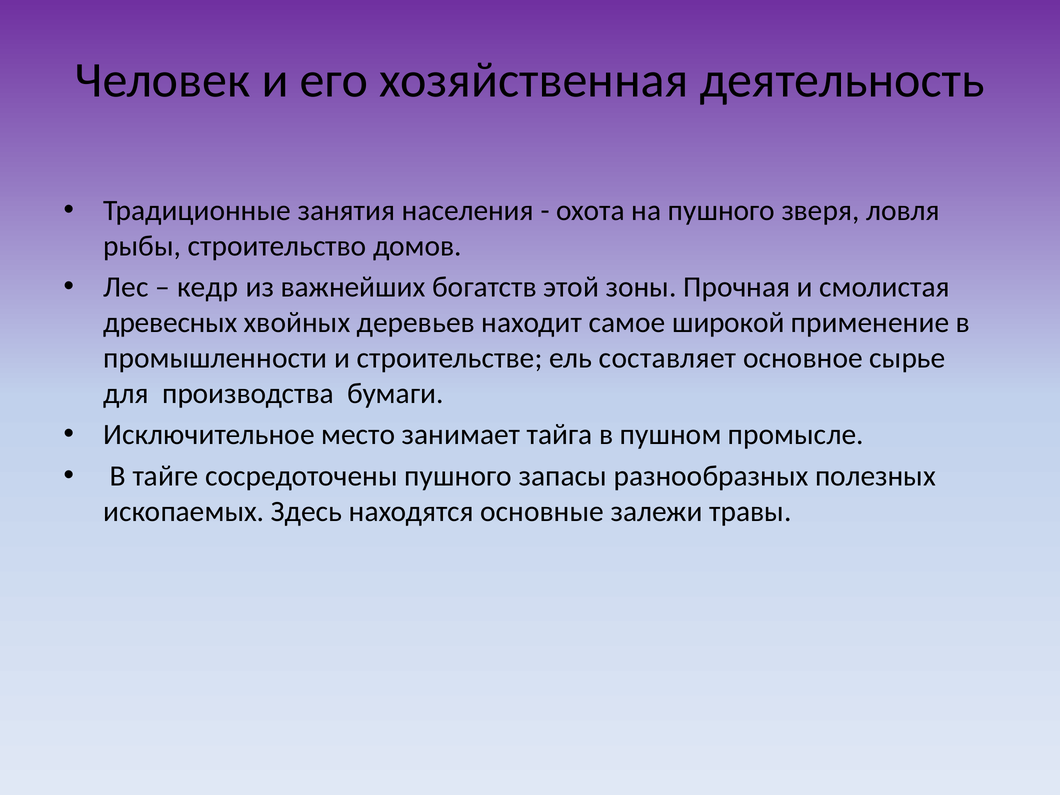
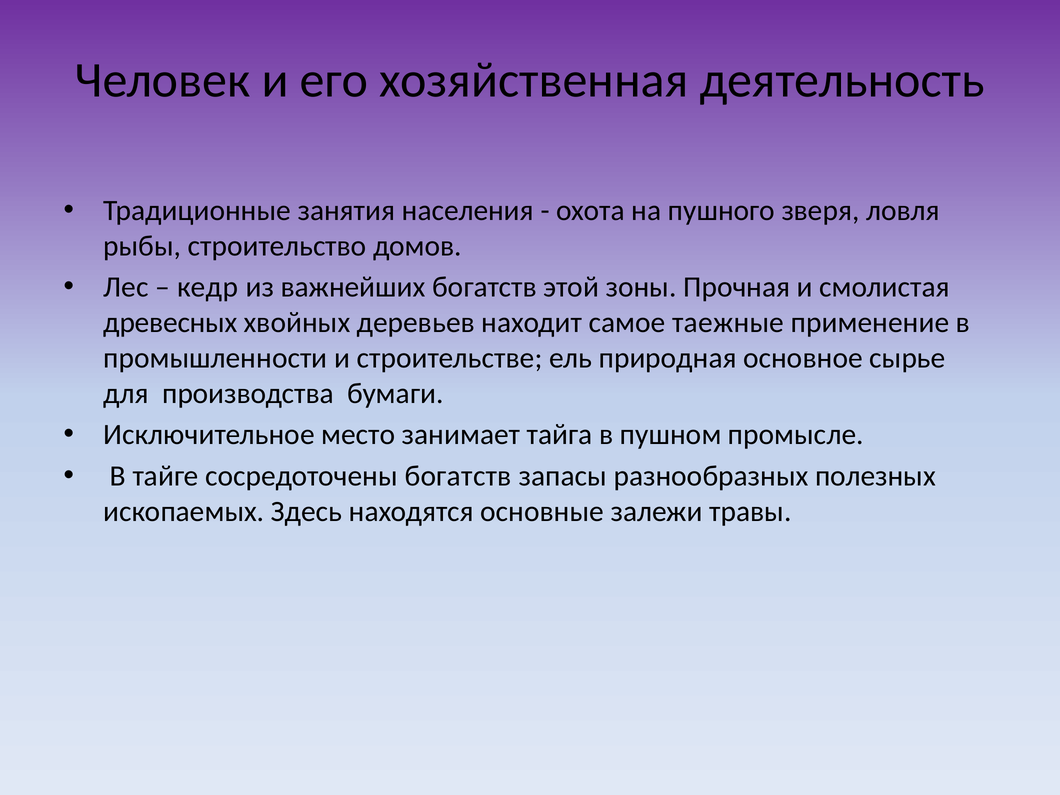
широкой: широкой -> таежные (728, 323)
составляет: составляет -> природная (668, 358)
сосредоточены пушного: пушного -> богатств (458, 476)
